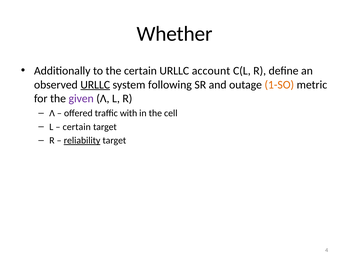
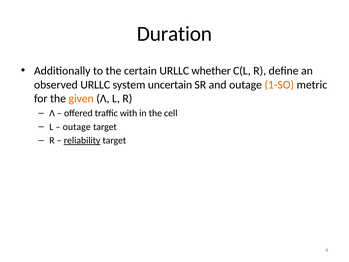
Whether: Whether -> Duration (175, 34)
account: account -> whether (211, 71)
URLLC underline: present -> none (95, 85)
following: following -> uncertain (170, 85)
given colour: purple -> orange (81, 99)
certain: certain -> outage (77, 127)
